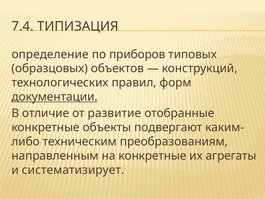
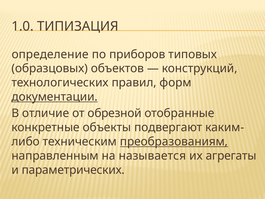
7.4: 7.4 -> 1.0 (23, 26)
развитие: развитие -> обрезной (115, 113)
преобразованиям underline: none -> present (174, 141)
на конкретные: конкретные -> называется (152, 156)
систематизирует: систематизирует -> параметрических (73, 170)
